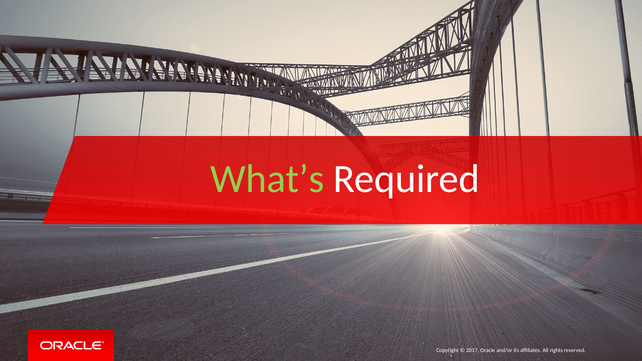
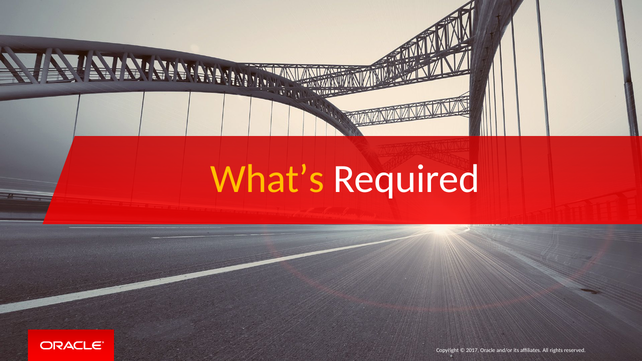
What’s colour: light green -> yellow (267, 179)
